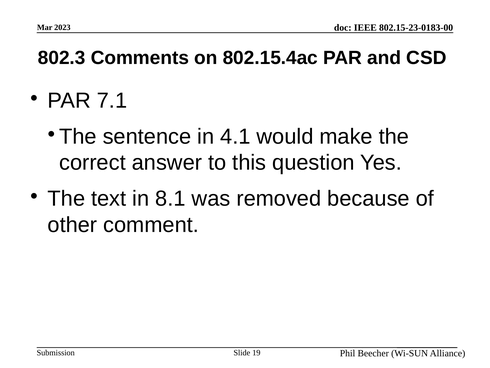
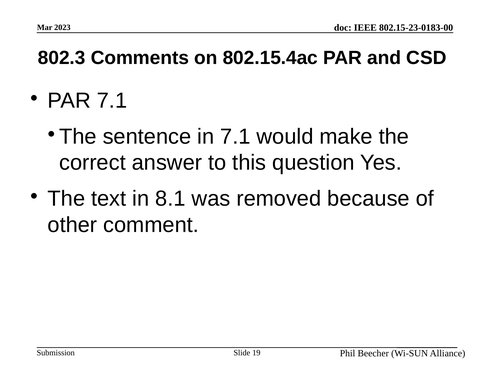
in 4.1: 4.1 -> 7.1 (235, 136)
